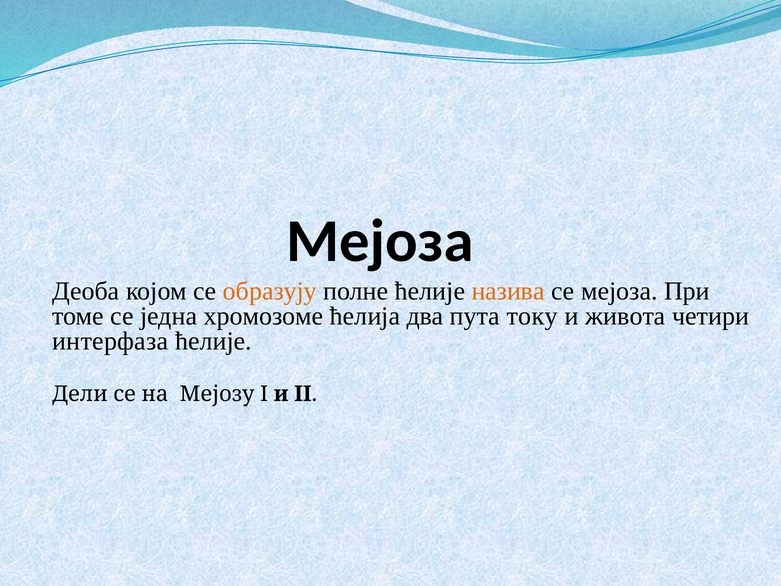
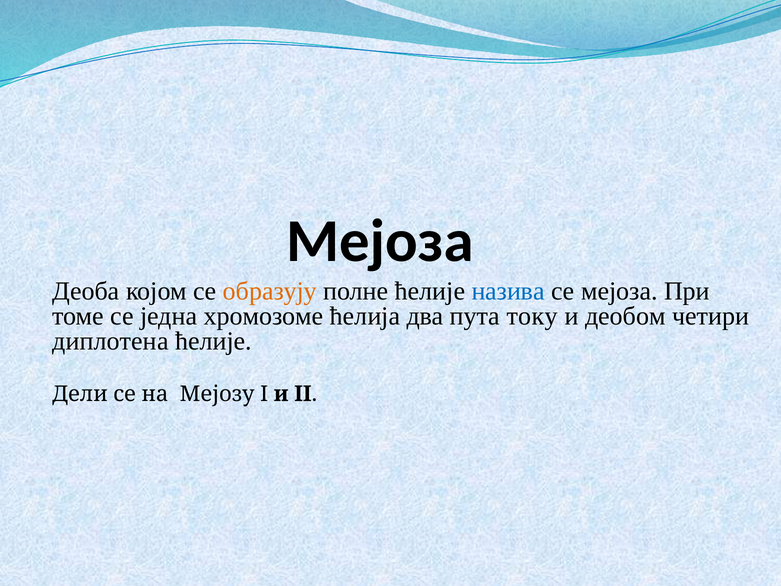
назива colour: orange -> blue (508, 291)
живота: живота -> деобом (625, 316)
интерфаза: интерфаза -> диплотена (110, 341)
